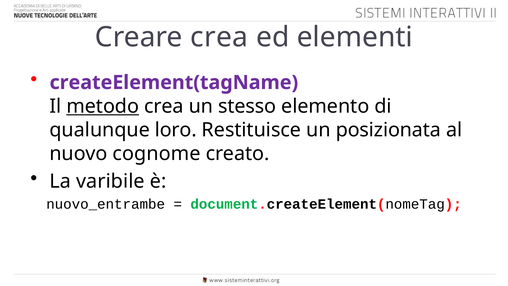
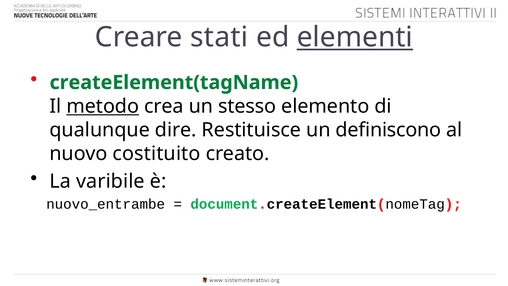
Creare crea: crea -> stati (219, 37)
elementi underline: none -> present (355, 37)
createElement(tagName colour: purple -> green (174, 82)
loro: loro -> dire (176, 130)
posizionata: posizionata -> definiscono (388, 130)
cognome: cognome -> costituito (157, 154)
